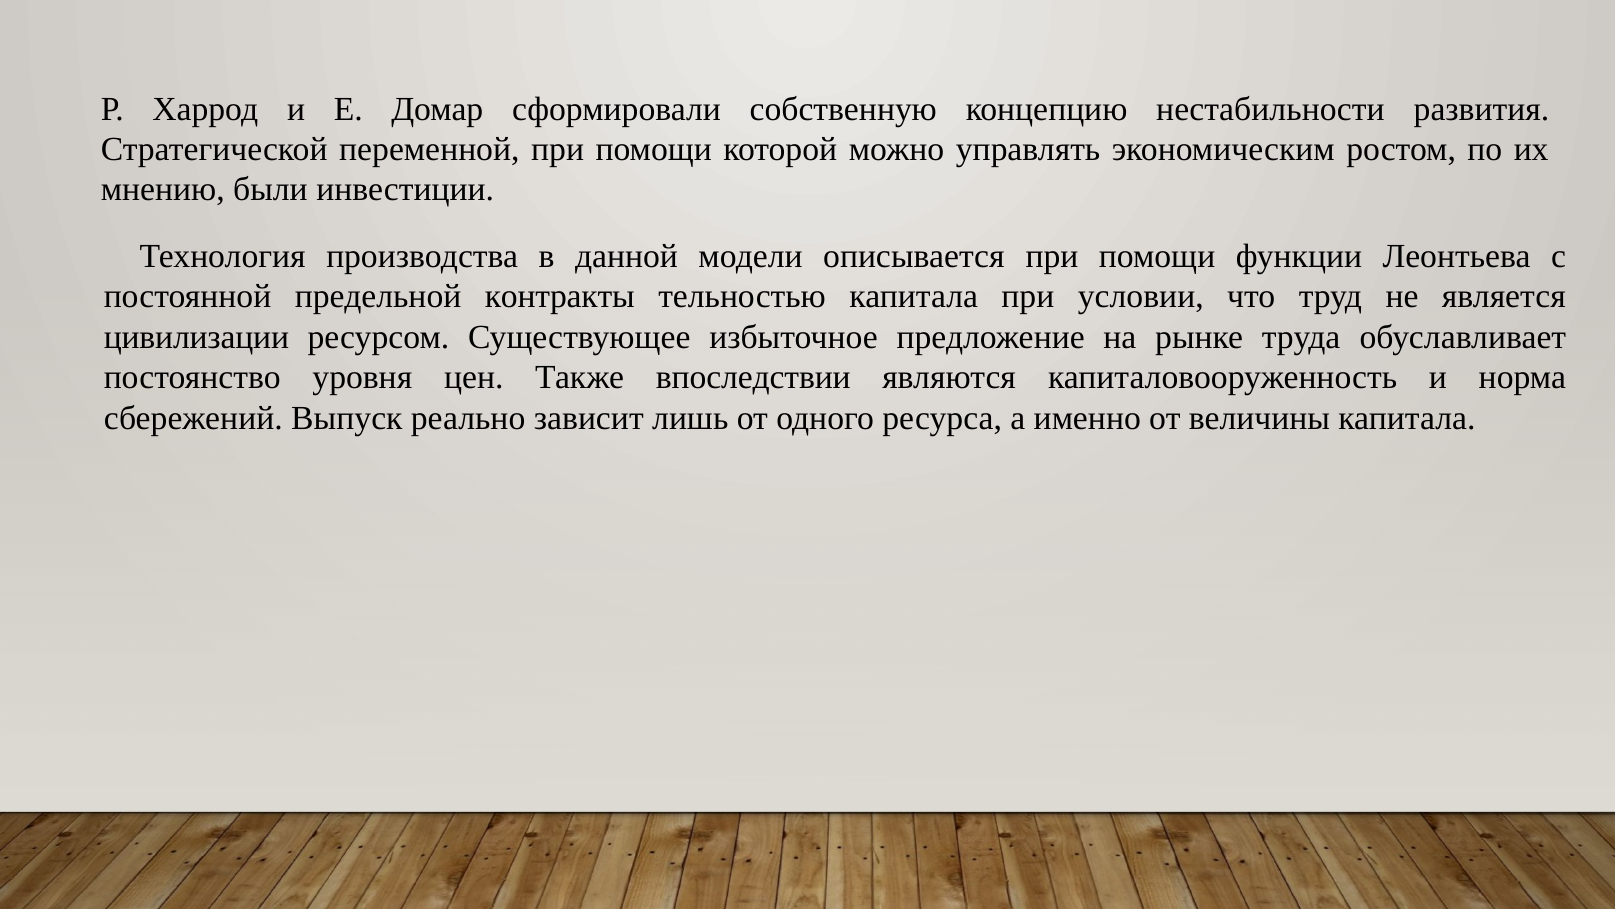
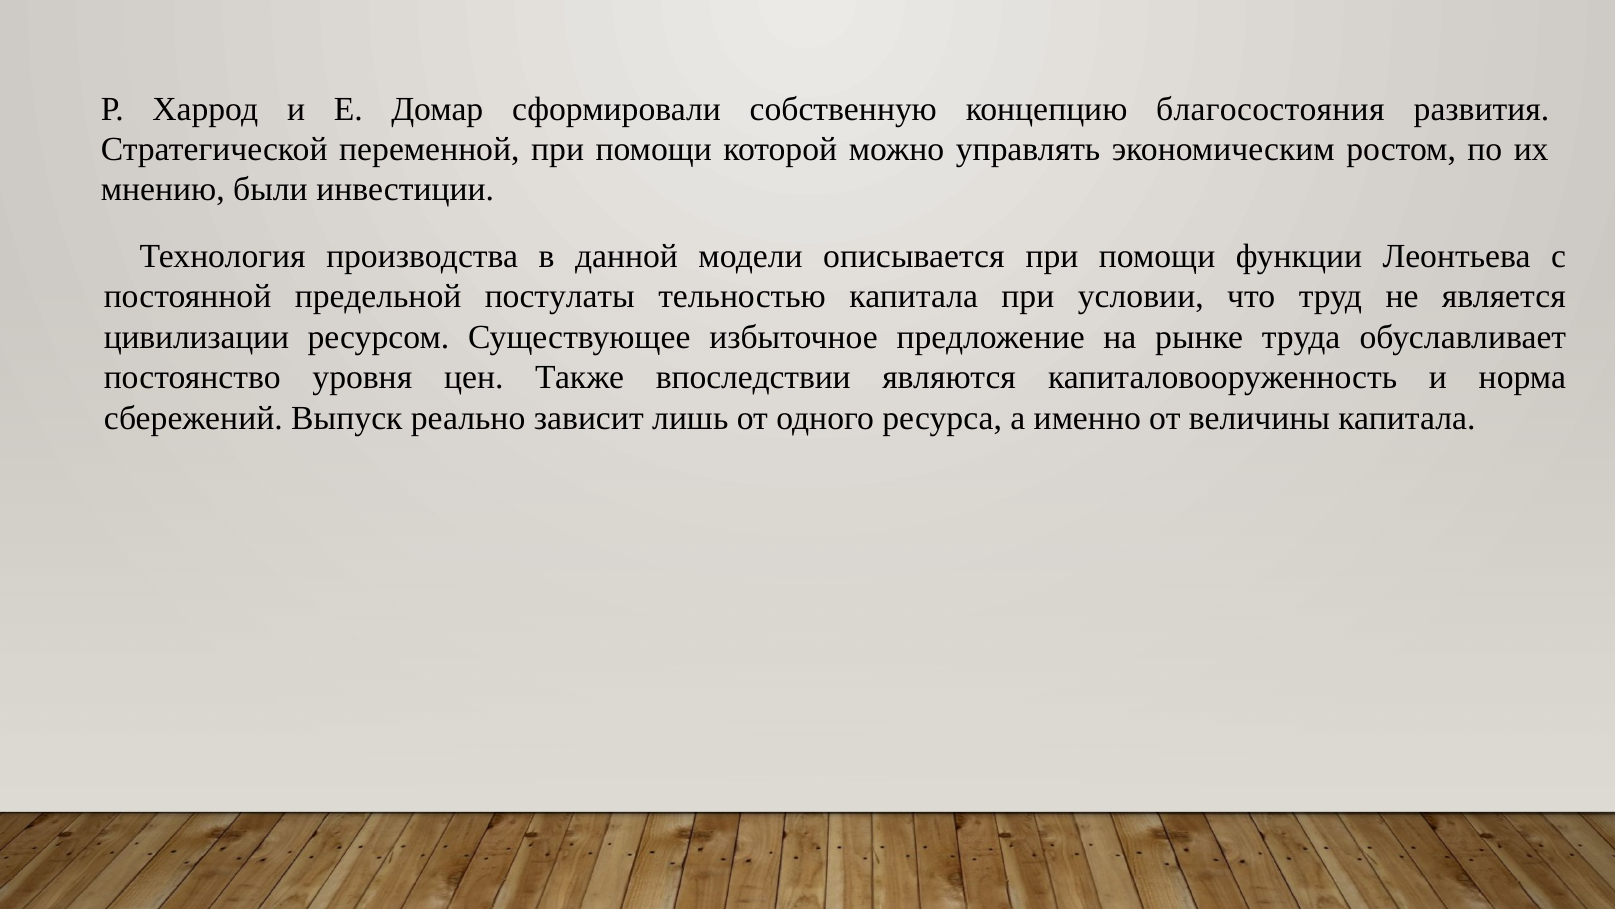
нестабильности: нестабильности -> благосостояния (1270, 109)
контракты: контракты -> постулаты (560, 297)
